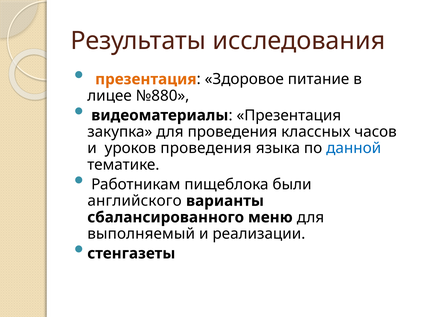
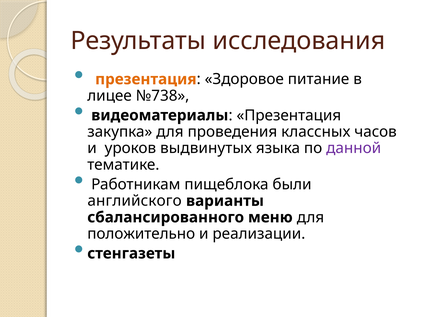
№880: №880 -> №738 (163, 96)
уроков проведения: проведения -> выдвинутых (206, 148)
данной colour: blue -> purple (354, 148)
выполняемый: выполняемый -> положительно (141, 233)
